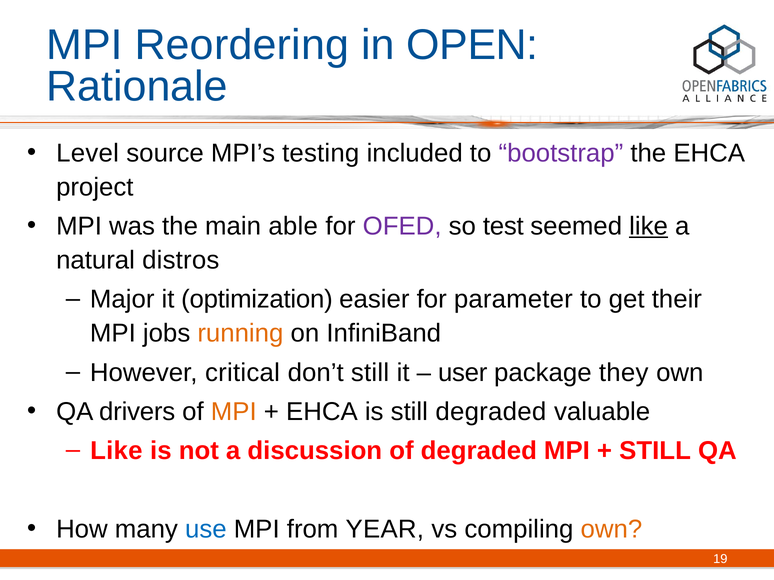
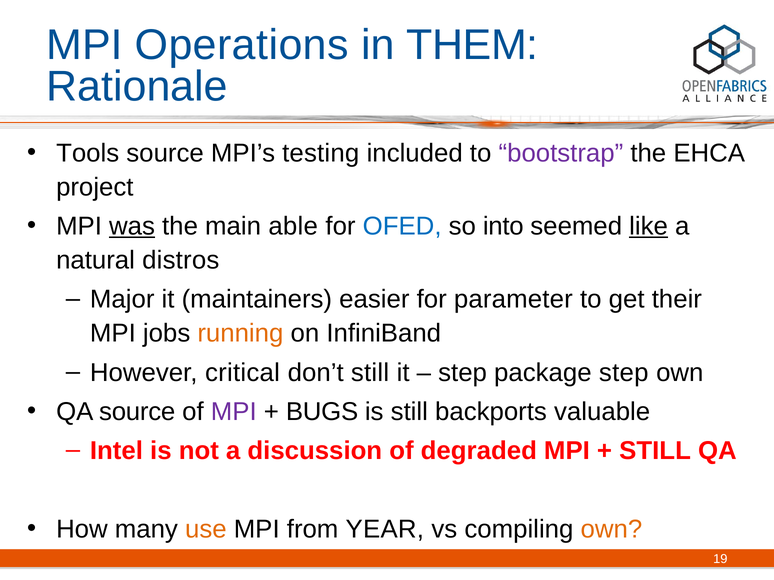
Reordering: Reordering -> Operations (242, 45)
OPEN: OPEN -> THEM (472, 45)
Level: Level -> Tools (88, 153)
was underline: none -> present (132, 226)
OFED colour: purple -> blue (402, 226)
test: test -> into (503, 226)
optimization: optimization -> maintainers (257, 300)
user: user -> step (463, 373)
package they: they -> step (624, 373)
QA drivers: drivers -> source (137, 412)
MPI colour: orange -> purple (234, 412)
EHCA: EHCA -> BUGS (322, 412)
still degraded: degraded -> backports (491, 412)
Like: Like -> Intel (116, 451)
use colour: blue -> orange (206, 530)
